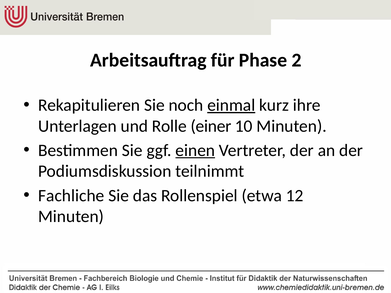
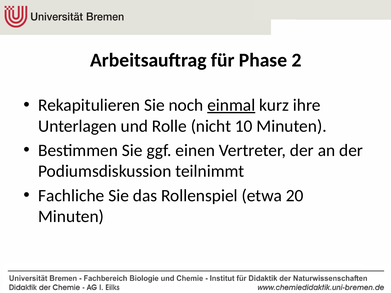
einer: einer -> nicht (211, 126)
einen underline: present -> none (195, 150)
12: 12 -> 20 (295, 196)
